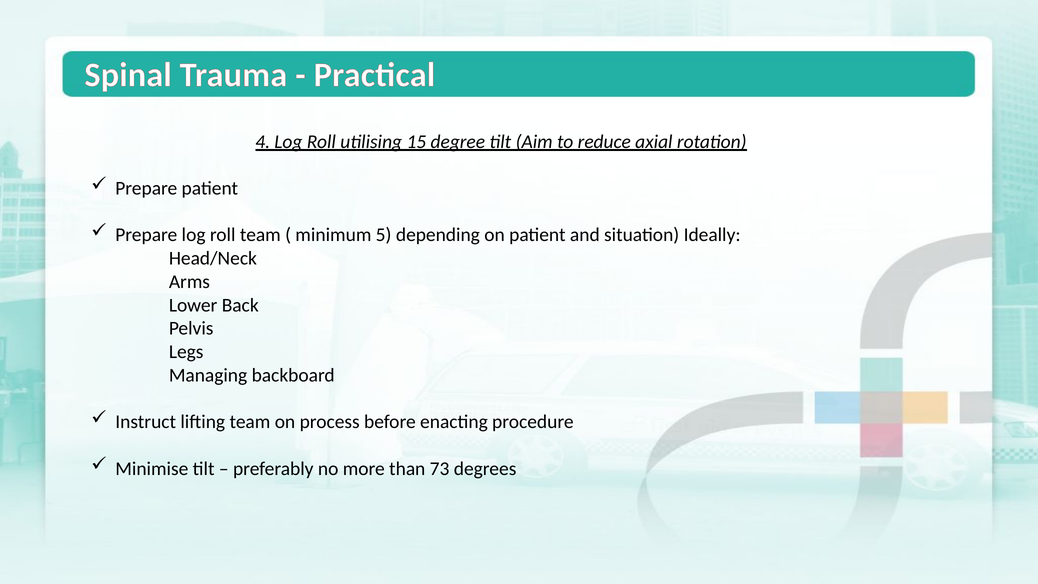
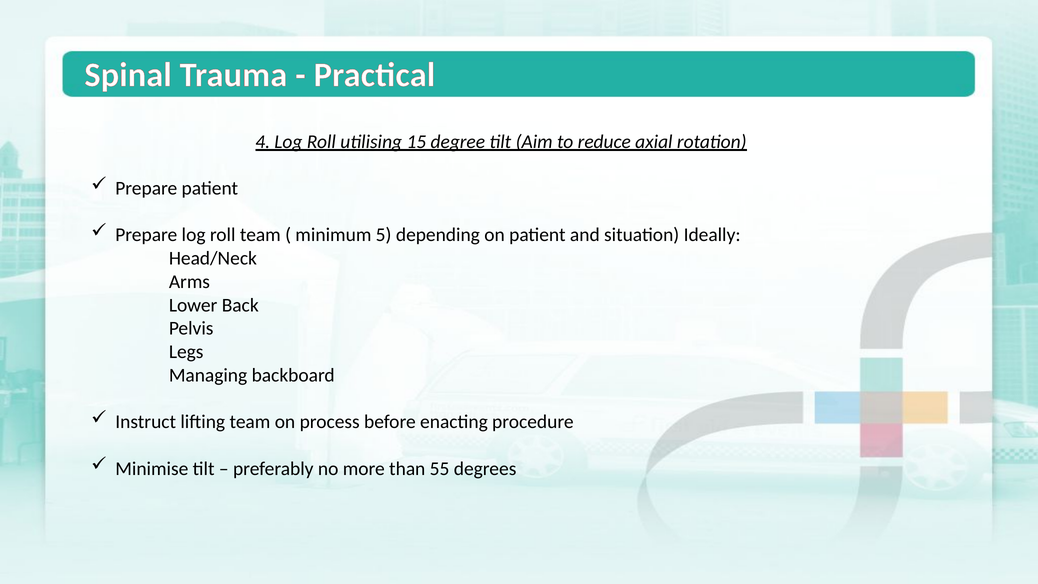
73: 73 -> 55 (440, 469)
